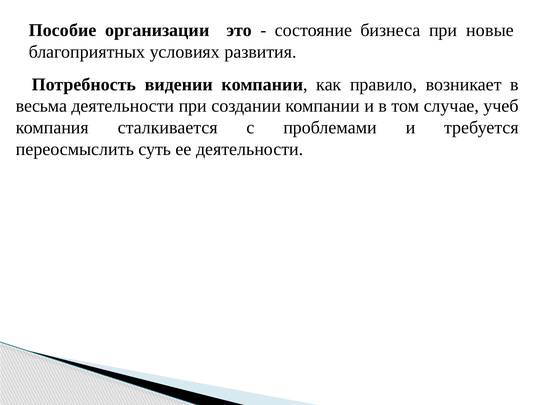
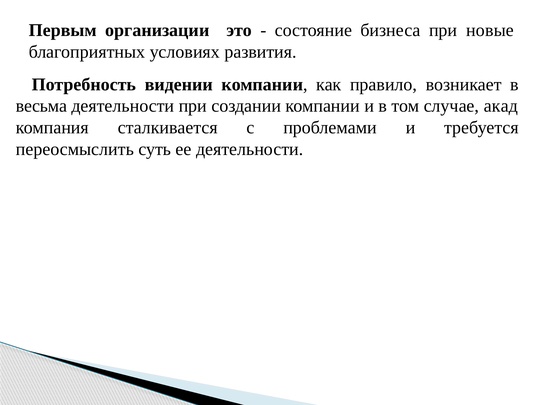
Пособие: Пособие -> Первым (63, 30)
учеб: учеб -> акад (501, 106)
